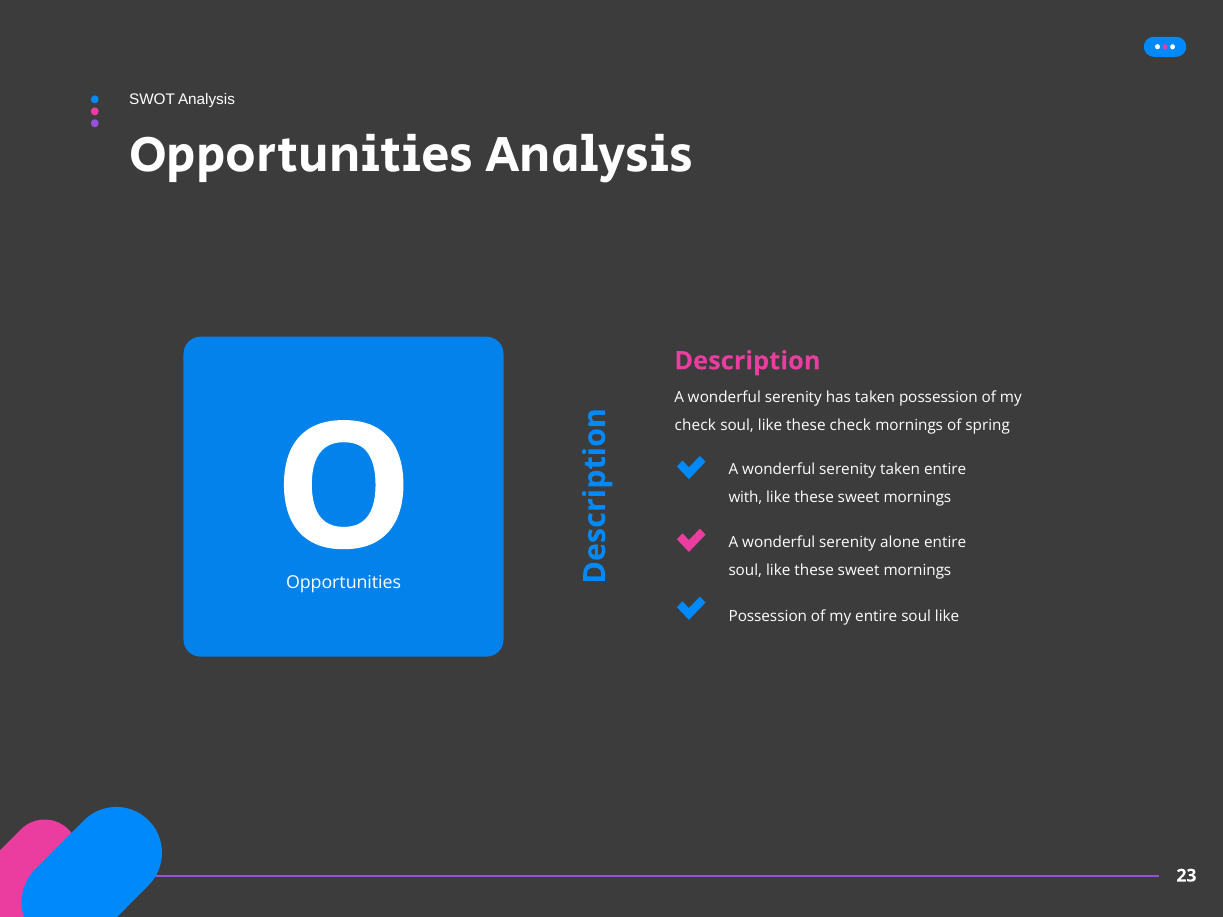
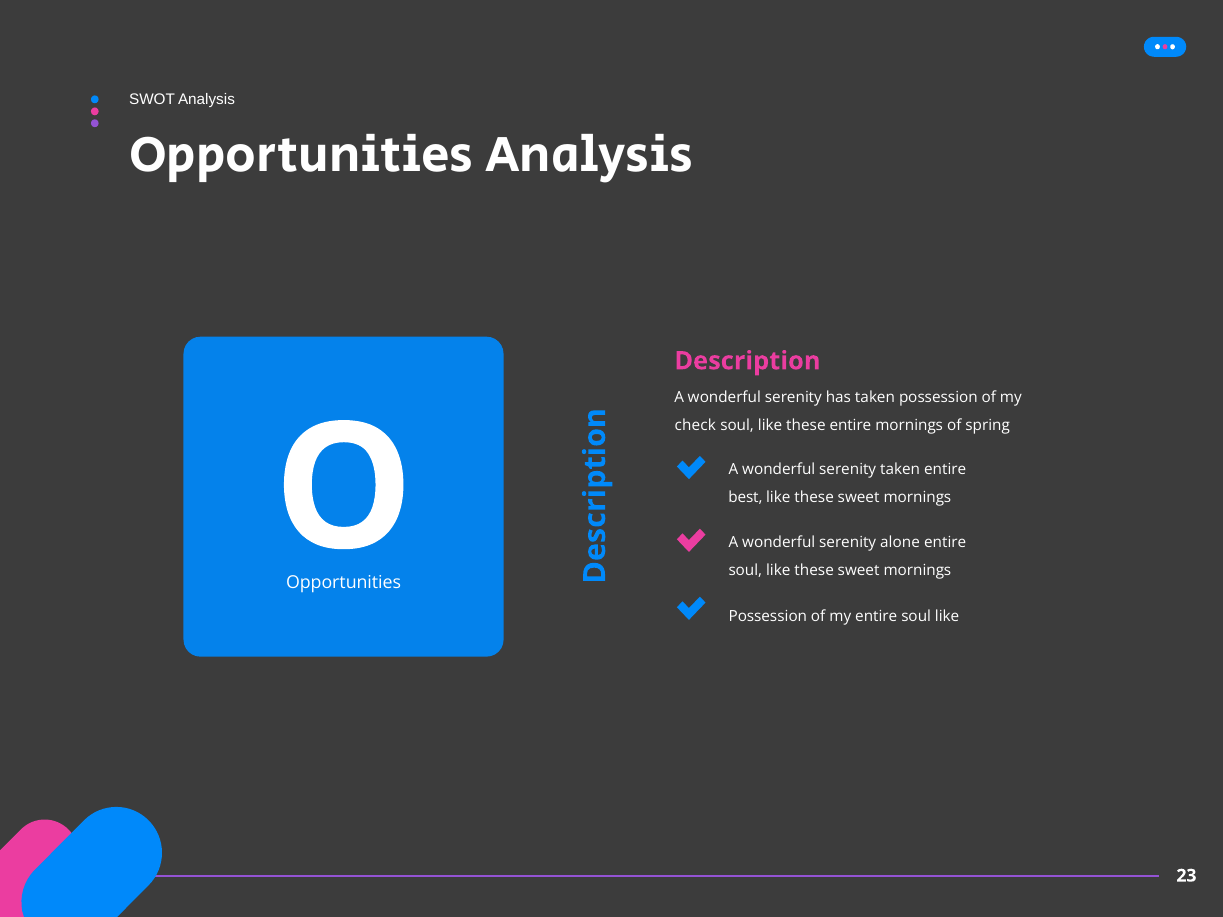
these check: check -> entire (850, 425)
with: with -> best (745, 497)
